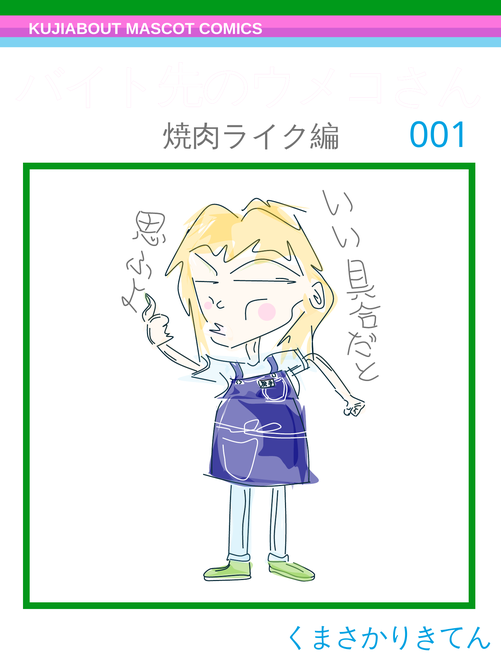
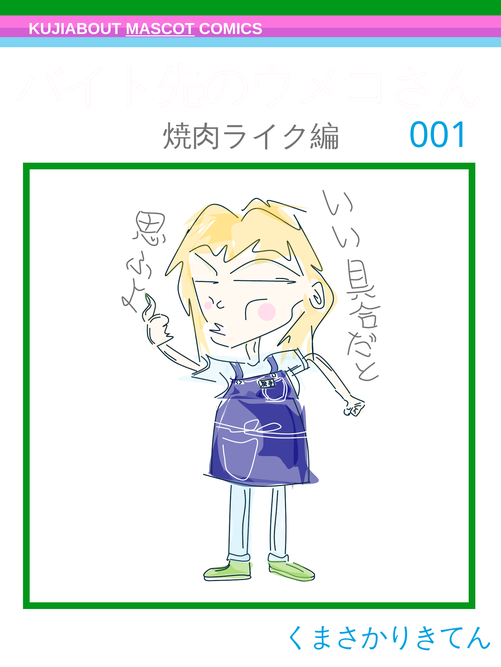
MASCOT underline: none -> present (160, 29)
